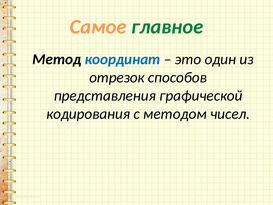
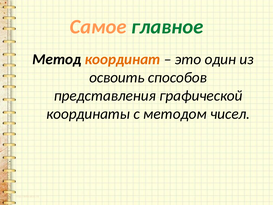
координат colour: blue -> orange (123, 59)
отрезок: отрезок -> освоить (117, 77)
кодирования: кодирования -> координаты (88, 114)
